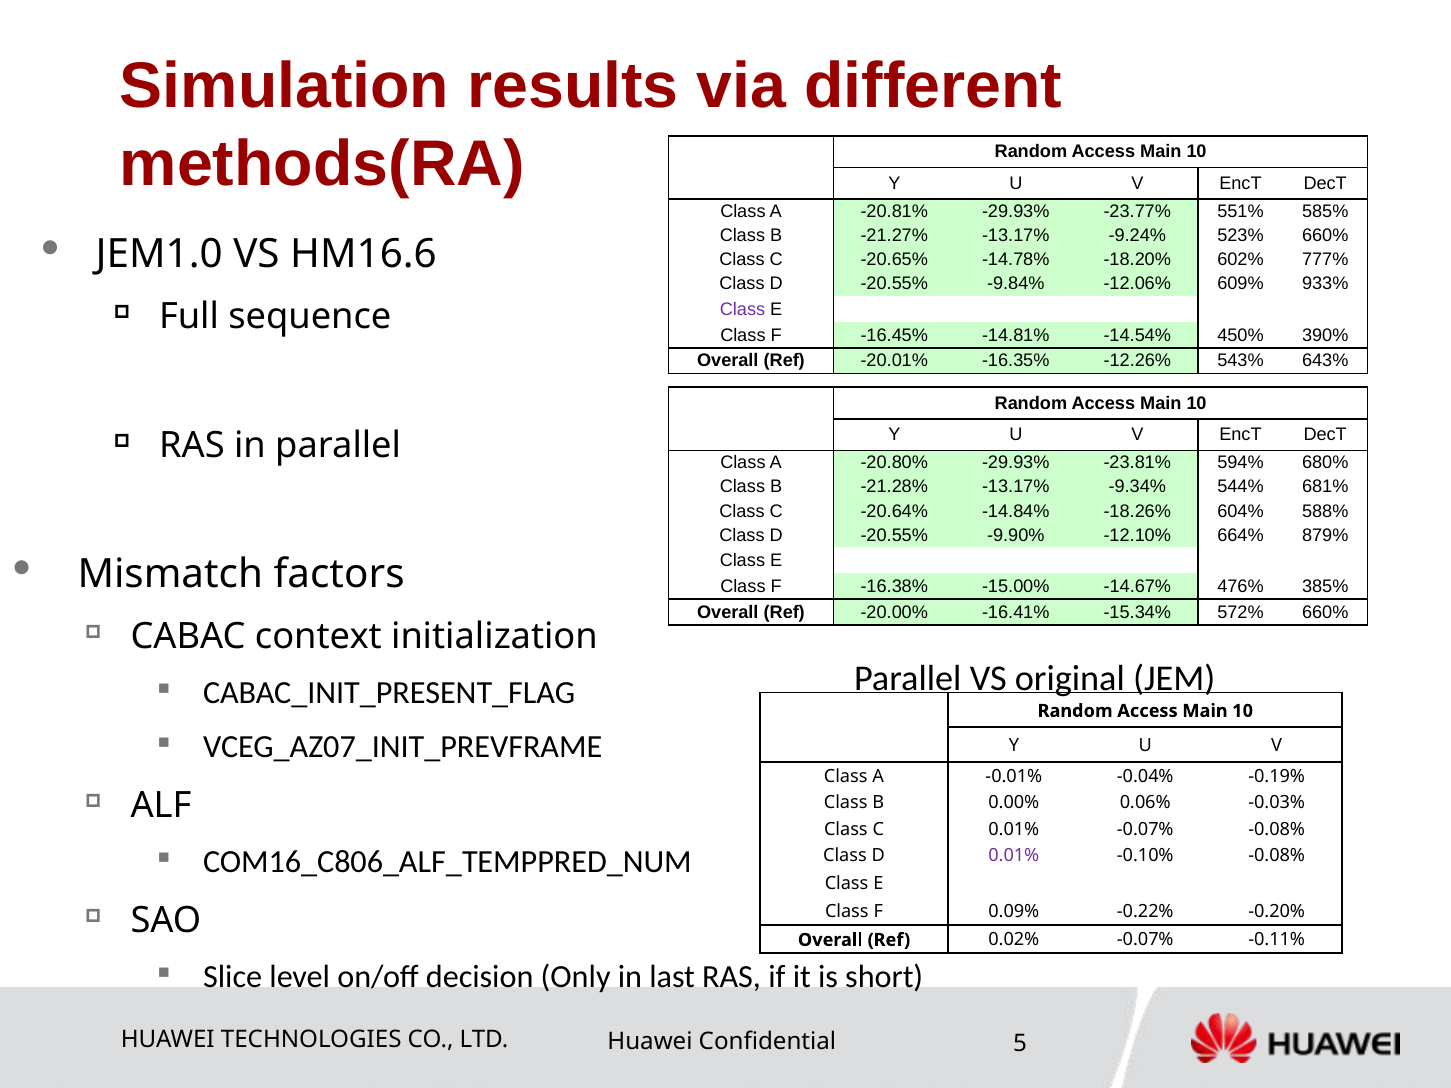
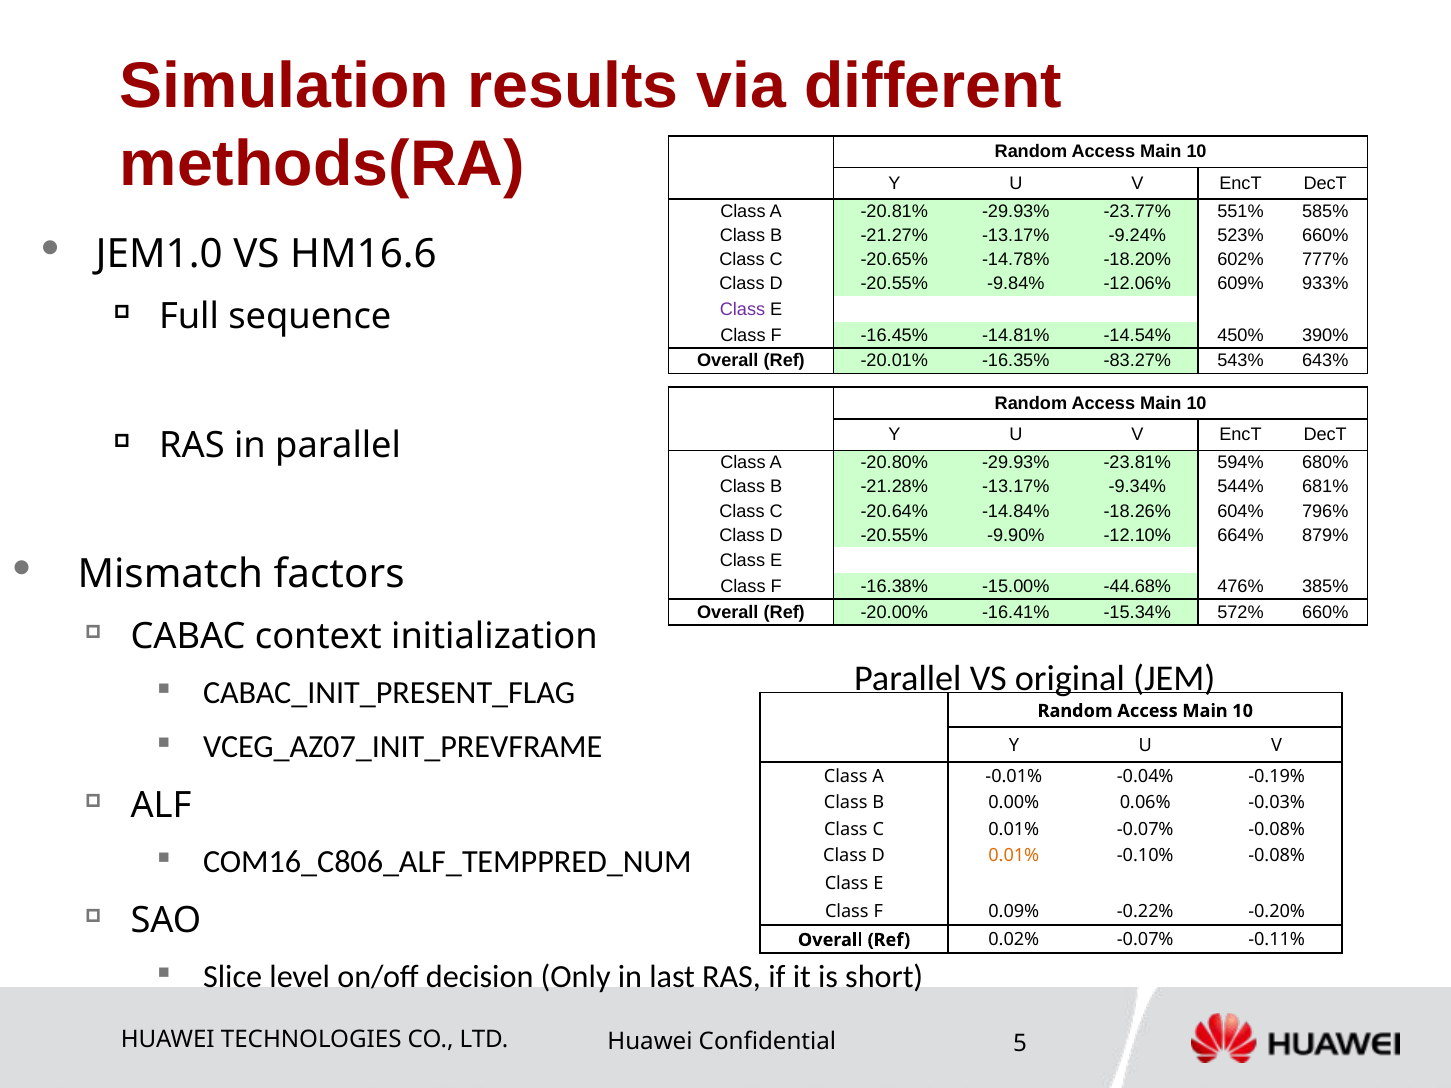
-12.26%: -12.26% -> -83.27% (1137, 361)
588%: 588% -> 796% (1325, 511)
-14.67%: -14.67% -> -44.68% (1137, 587)
0.01% colour: purple -> orange (1014, 856)
